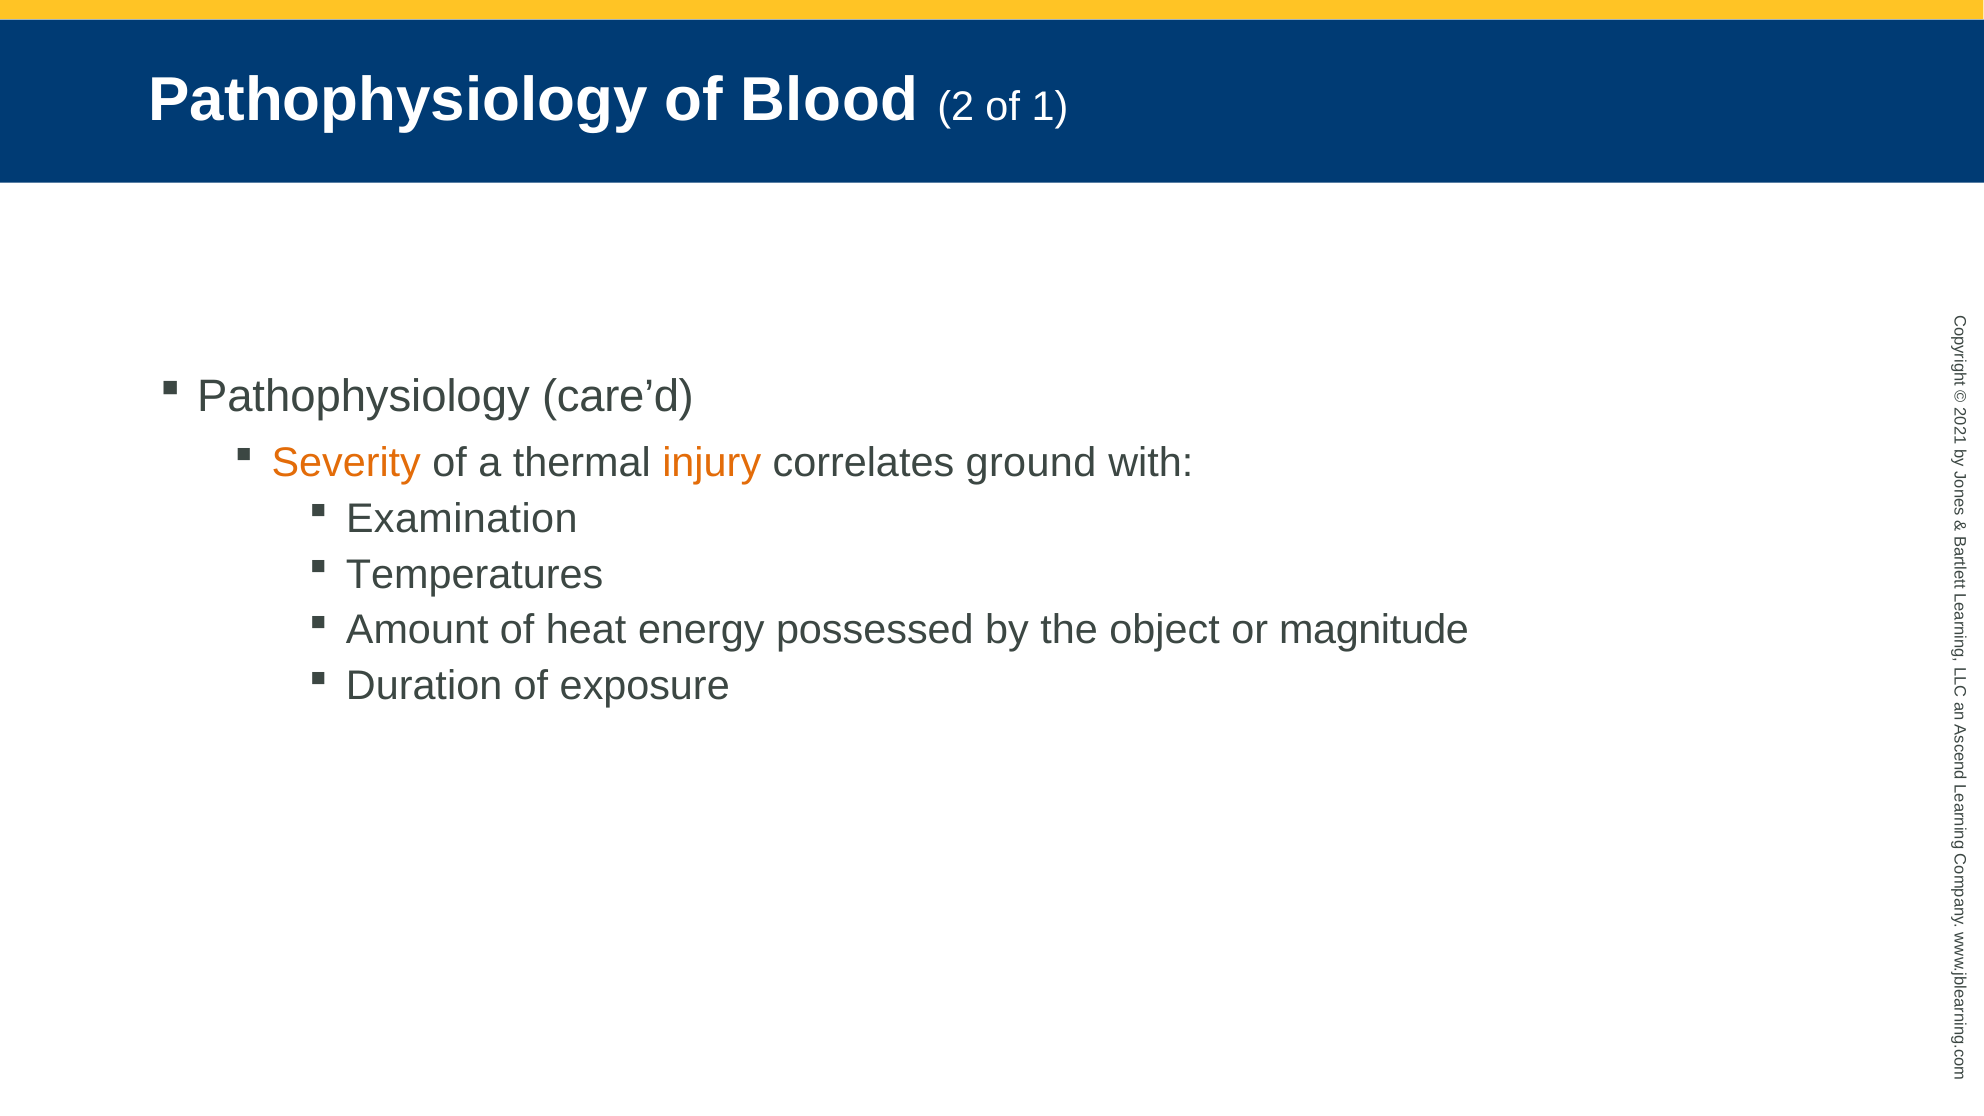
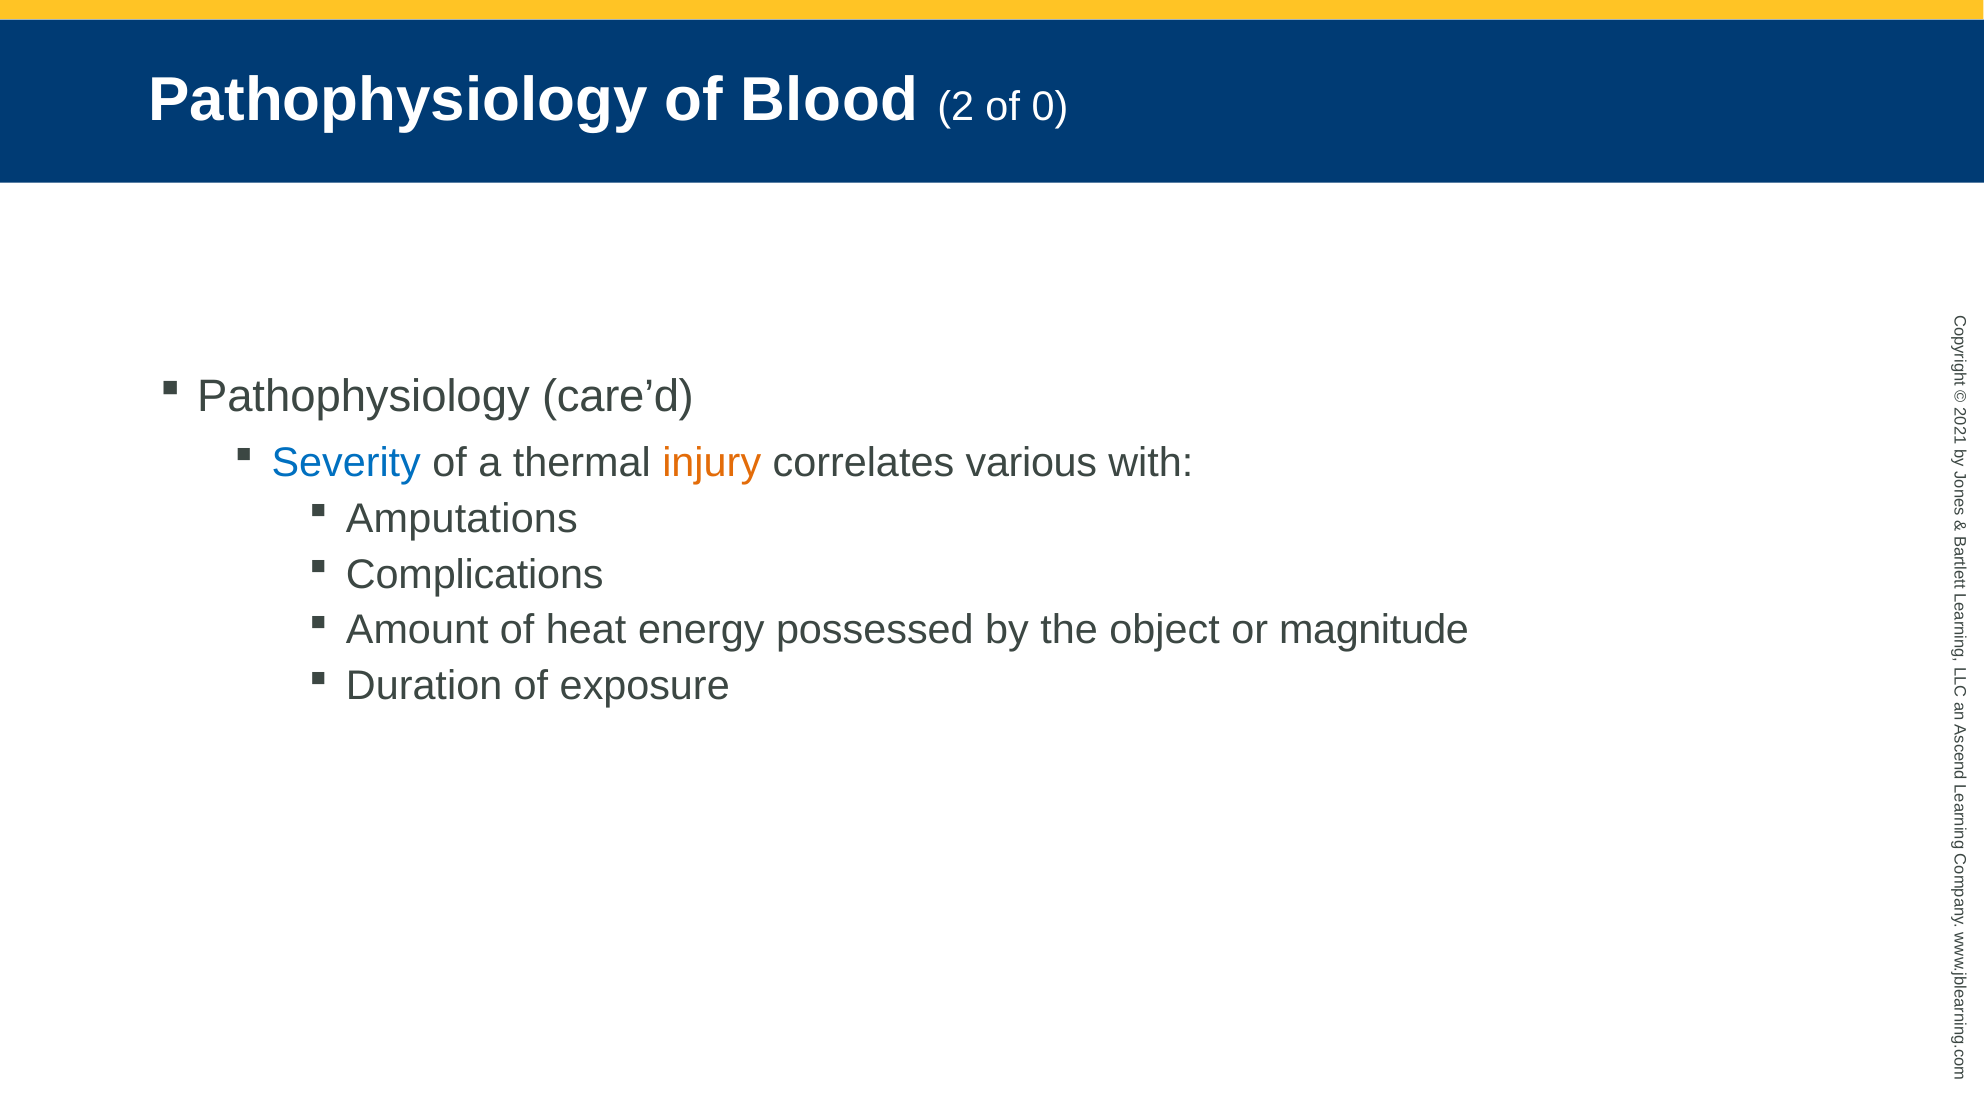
of 1: 1 -> 0 (1050, 107)
Severity colour: orange -> blue (346, 463)
ground: ground -> various (1031, 463)
Examination: Examination -> Amputations (462, 519)
Temperatures: Temperatures -> Complications (475, 574)
